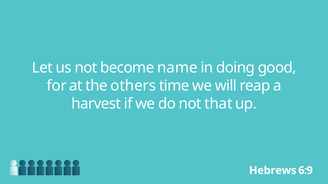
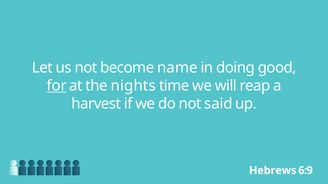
for underline: none -> present (57, 86)
others: others -> nights (133, 86)
that: that -> said (218, 104)
